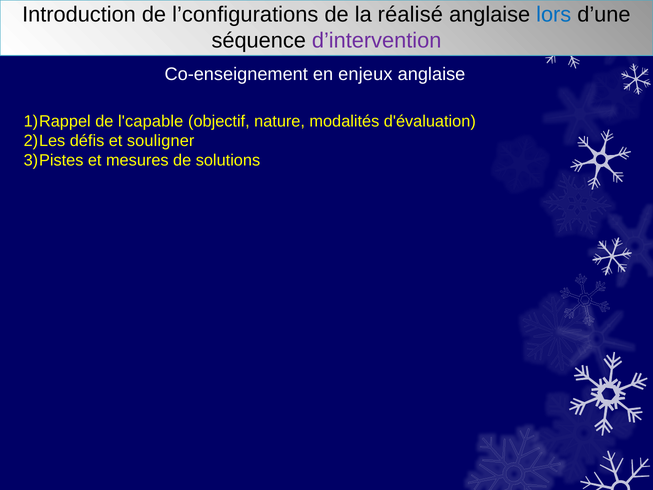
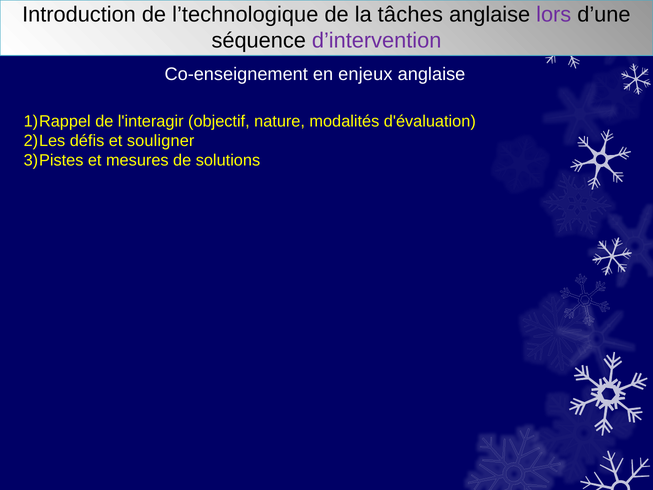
l’configurations: l’configurations -> l’technologique (245, 15)
réalisé: réalisé -> tâches (410, 15)
lors colour: blue -> purple (554, 15)
l'capable: l'capable -> l'interagir (151, 121)
